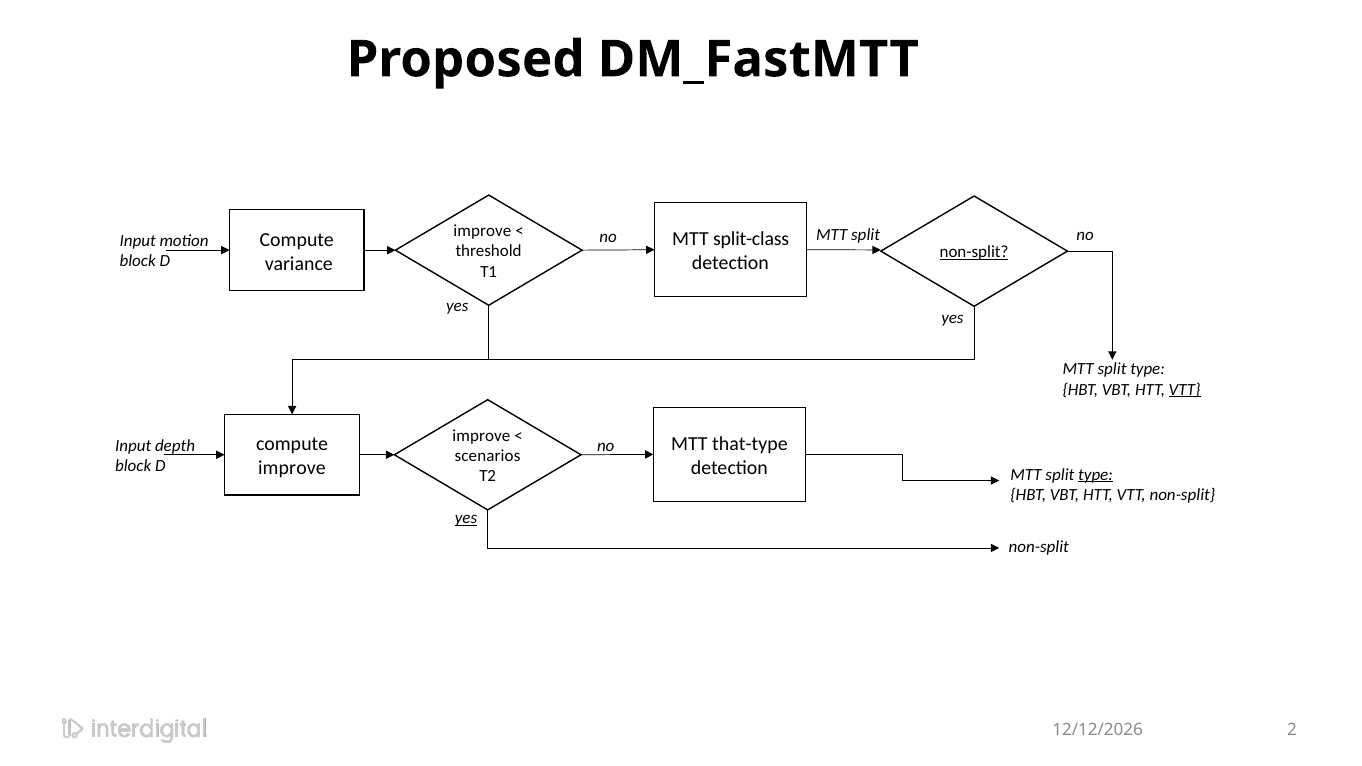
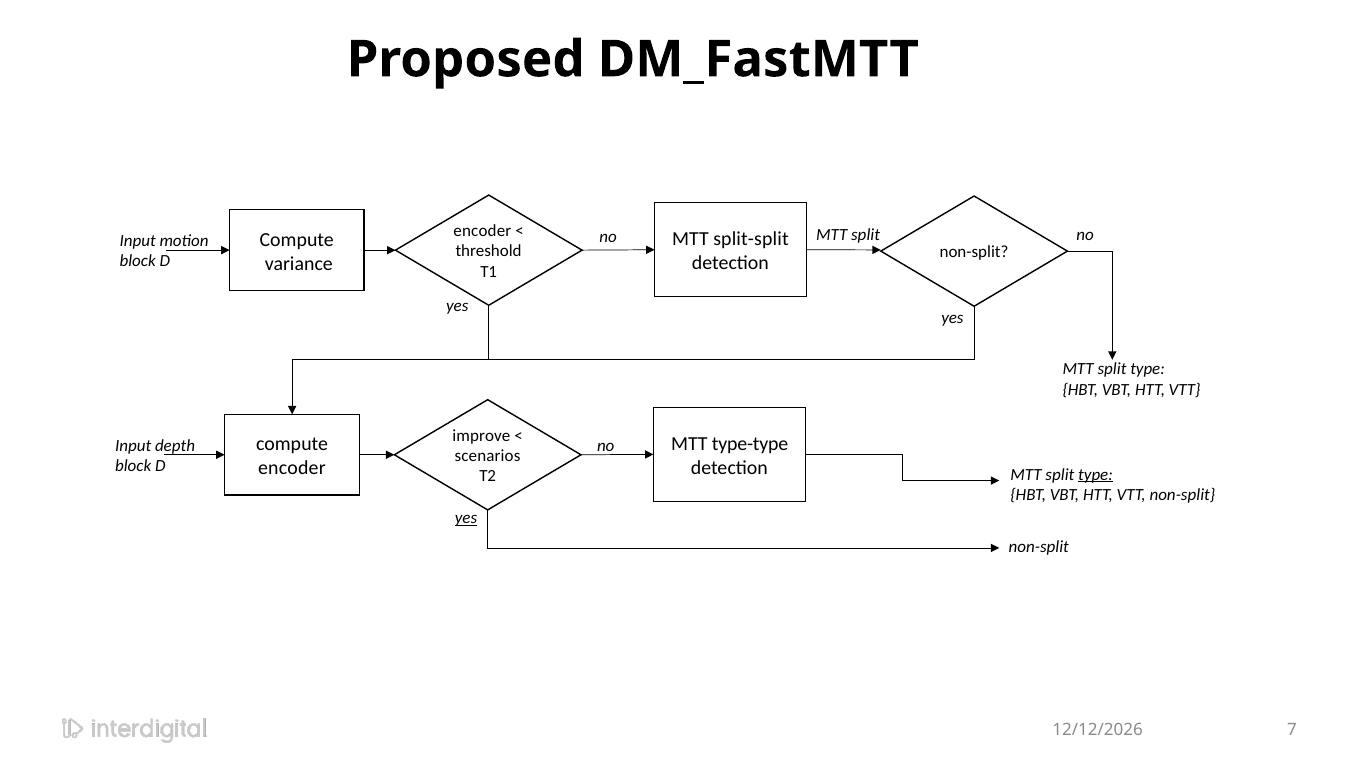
improve: improve -> encoder (482, 231)
split-class: split-class -> split-split (751, 239)
non-split underline: present -> none (974, 252)
VTT underline: present -> none (1185, 390)
that-type: that-type -> type-type (750, 444)
improve: improve -> encoder (292, 468)
2: 2 -> 7 (1292, 730)
